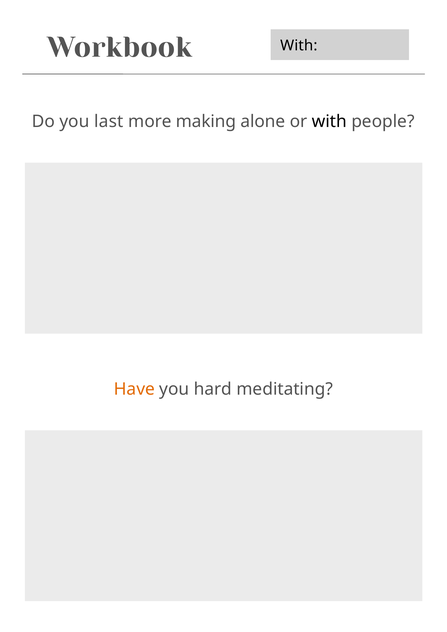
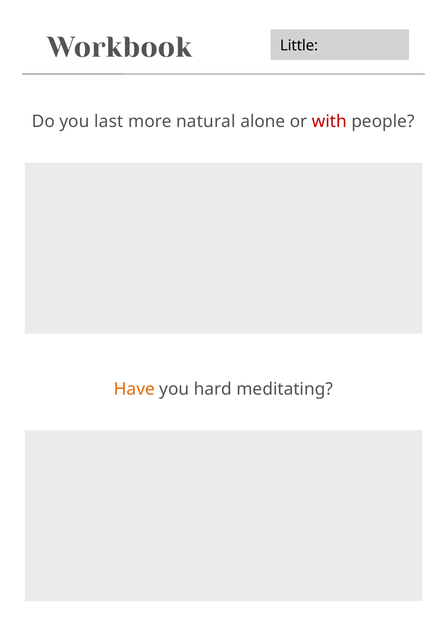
Workbook With: With -> Little (299, 45)
making: making -> natural (206, 122)
with colour: black -> red (329, 122)
